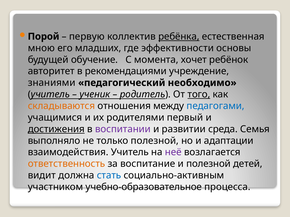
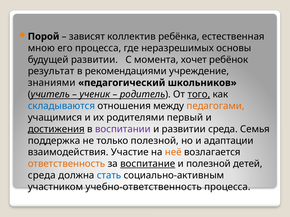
первую: первую -> зависят (87, 37)
ребёнка underline: present -> none (179, 37)
его младших: младших -> процесса (98, 48)
эффективности: эффективности -> неразрешимых (178, 48)
будущей обучение: обучение -> развитии (94, 60)
авторитет: авторитет -> результат (51, 71)
необходимо: необходимо -> школьников (202, 83)
складываются colour: orange -> blue (61, 106)
педагогами colour: blue -> orange (215, 106)
выполняло: выполняло -> поддержка (54, 141)
взаимодействия Учитель: Учитель -> Участие (130, 153)
неё colour: purple -> orange (173, 153)
воспитание underline: none -> present (148, 164)
видит: видит -> среда (42, 176)
учебно-образовательное: учебно-образовательное -> учебно-ответственность (144, 187)
